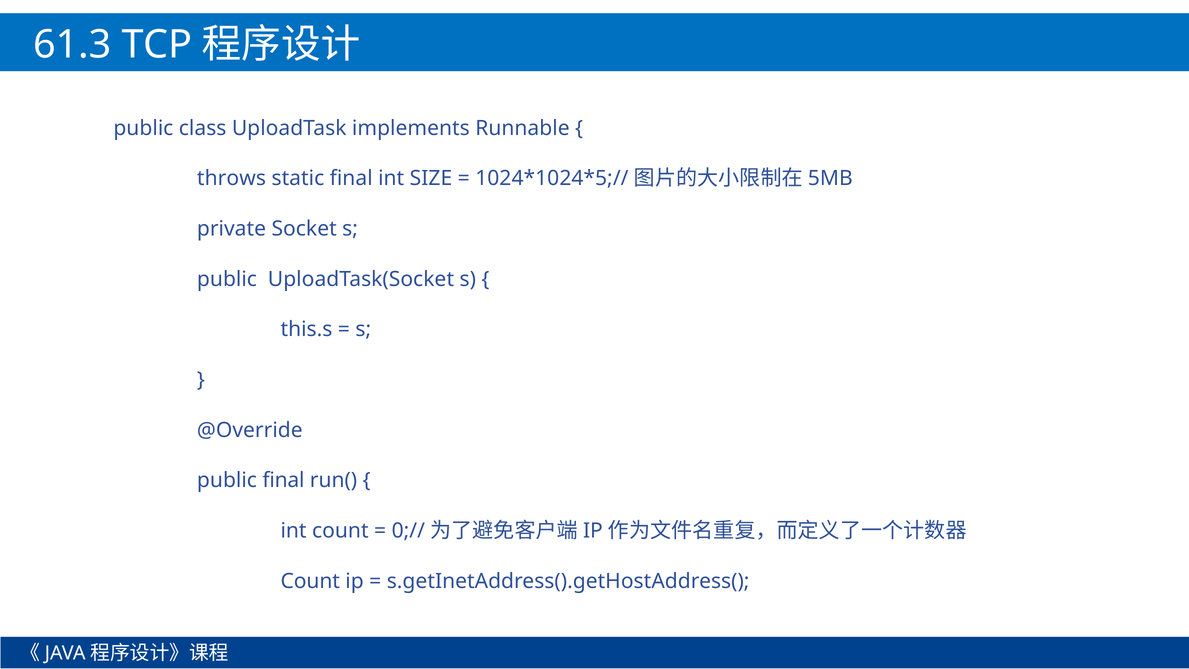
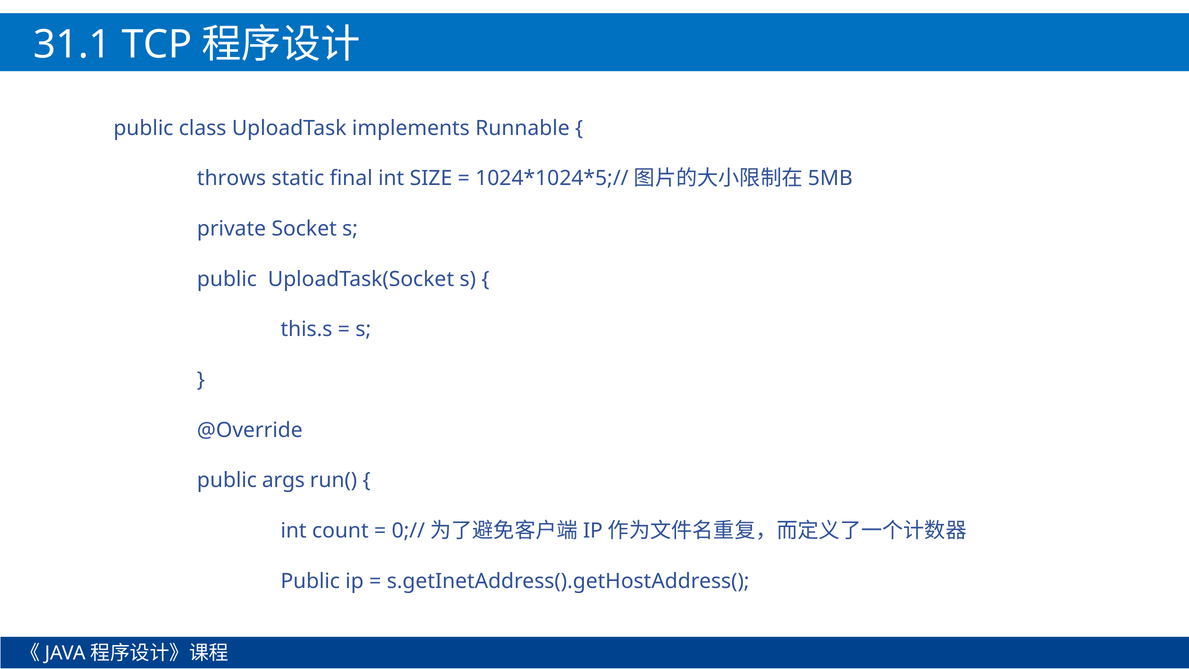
61.3: 61.3 -> 31.1 (72, 45)
public final: final -> args (283, 480)
Count: Count -> Public (310, 581)
